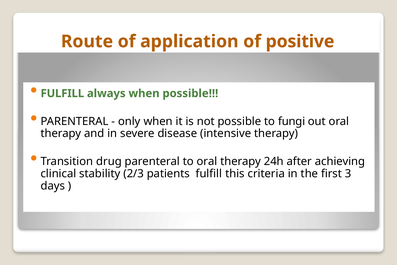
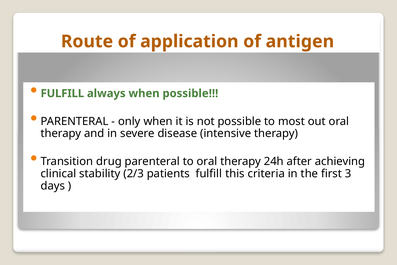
positive: positive -> antigen (300, 41)
fungi: fungi -> most (292, 121)
